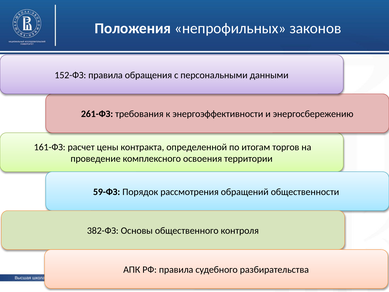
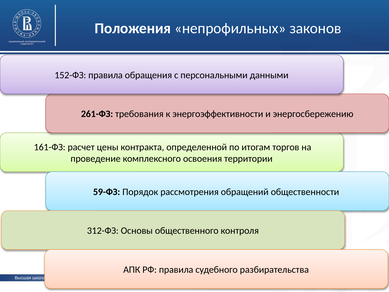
382-ФЗ: 382-ФЗ -> 312-ФЗ (103, 231)
